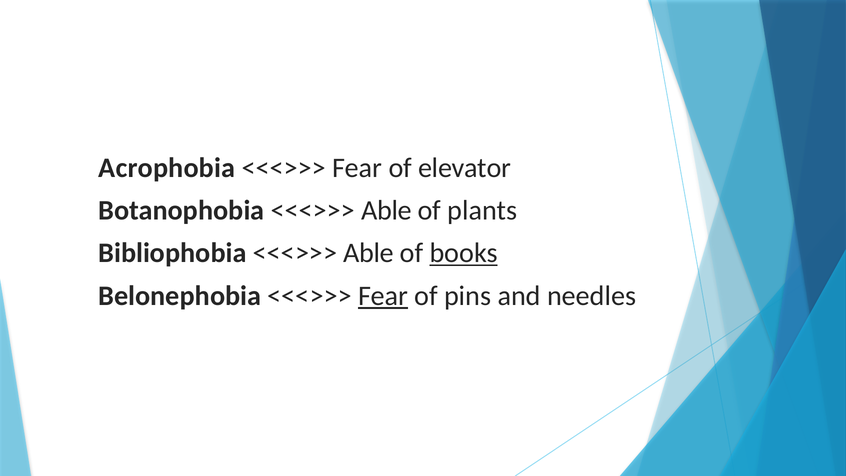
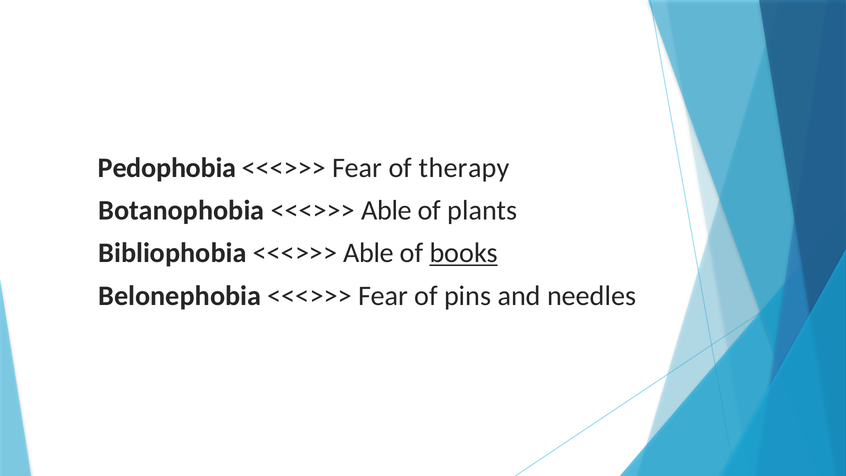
Acrophobia: Acrophobia -> Pedophobia (167, 168)
elevator: elevator -> therapy (464, 168)
Fear underline: present -> none (383, 296)
